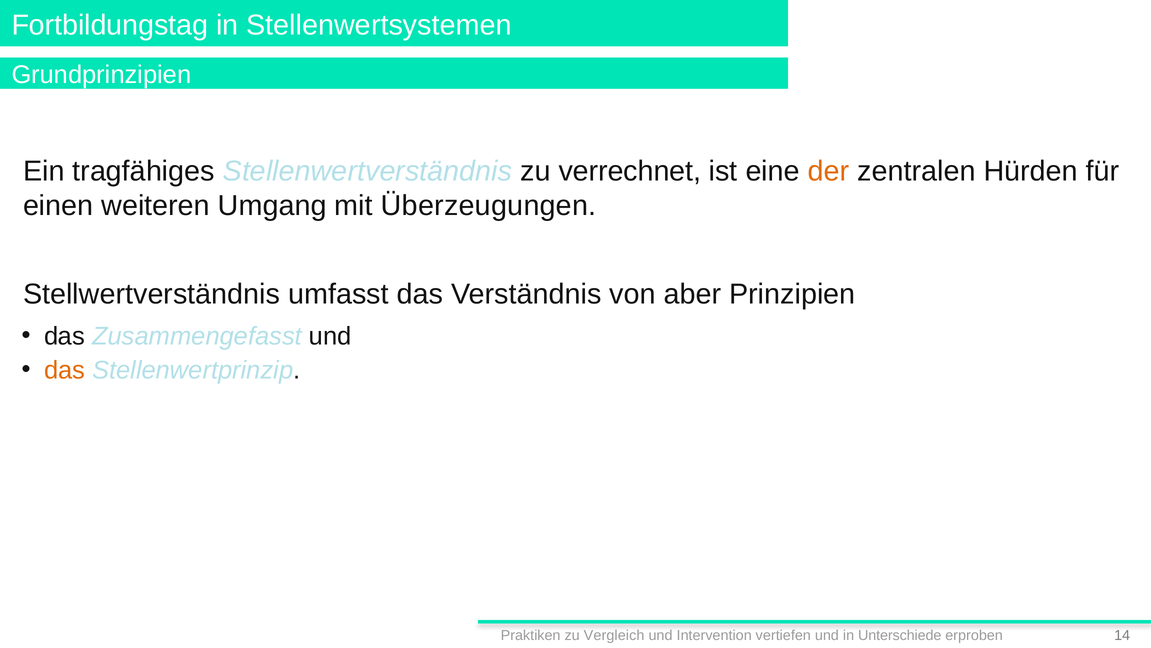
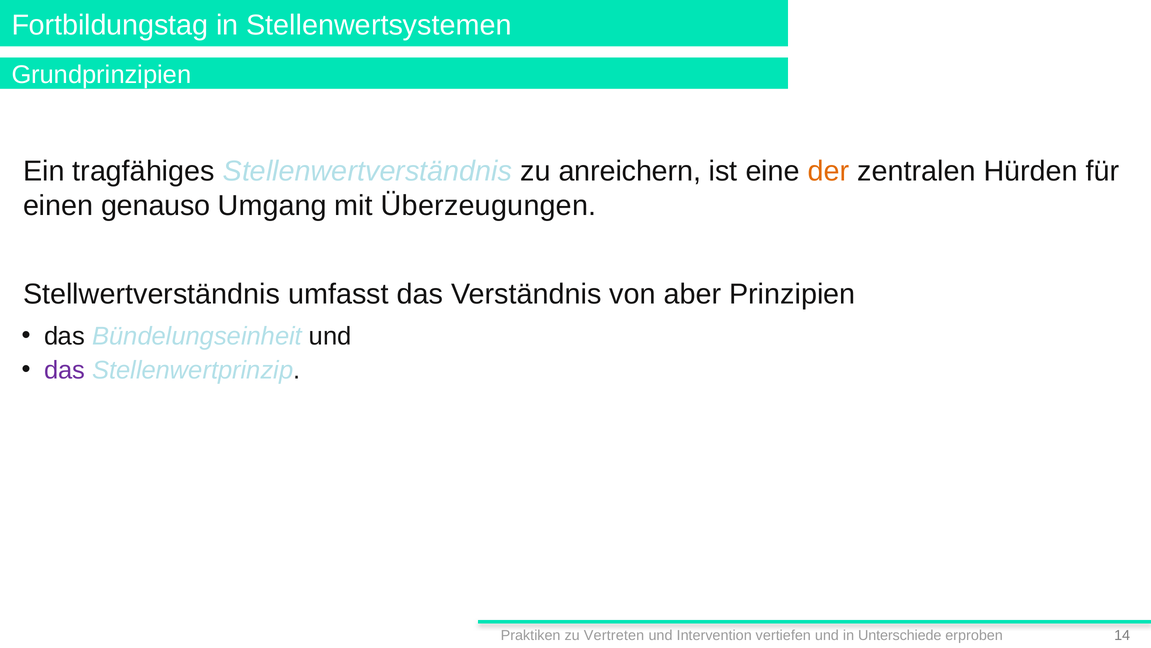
verrechnet: verrechnet -> anreichern (630, 171)
weiteren: weiteren -> genauso (156, 206)
Zusammengefasst: Zusammengefasst -> Bündelungseinheit (197, 336)
das colour: orange -> purple (65, 370)
Vergleich: Vergleich -> Vertreten (614, 635)
